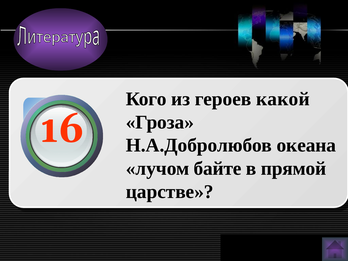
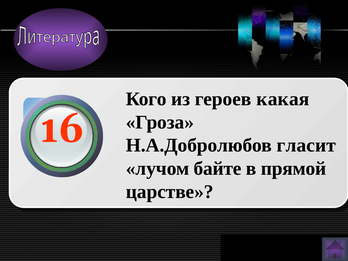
какой: какой -> какая (283, 99)
океана: океана -> гласит (306, 145)
